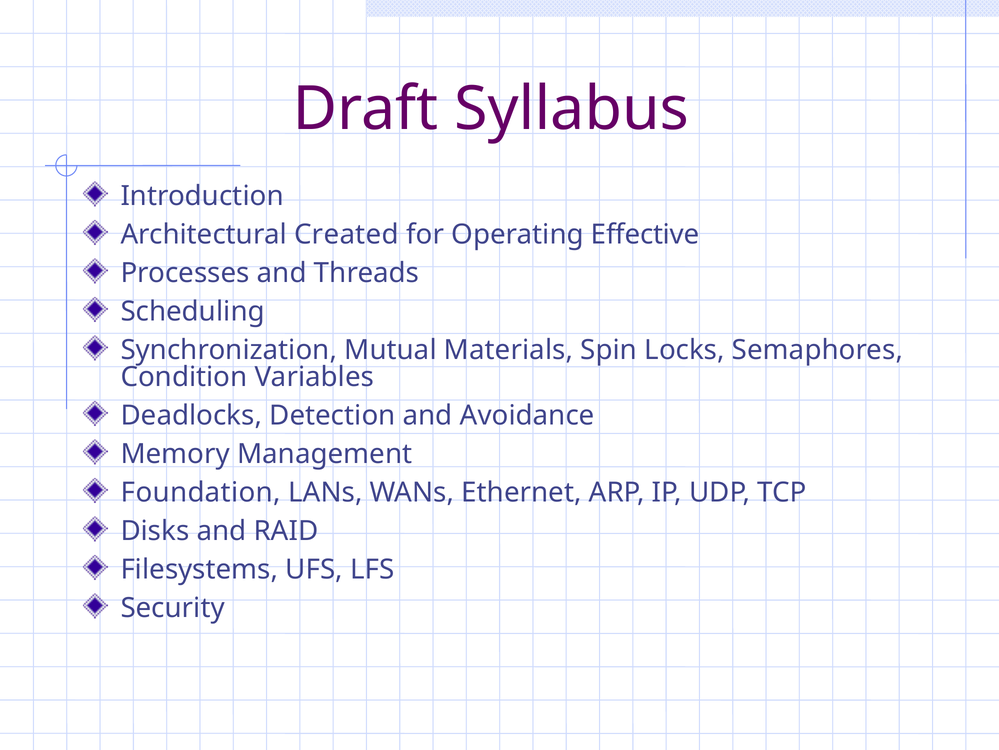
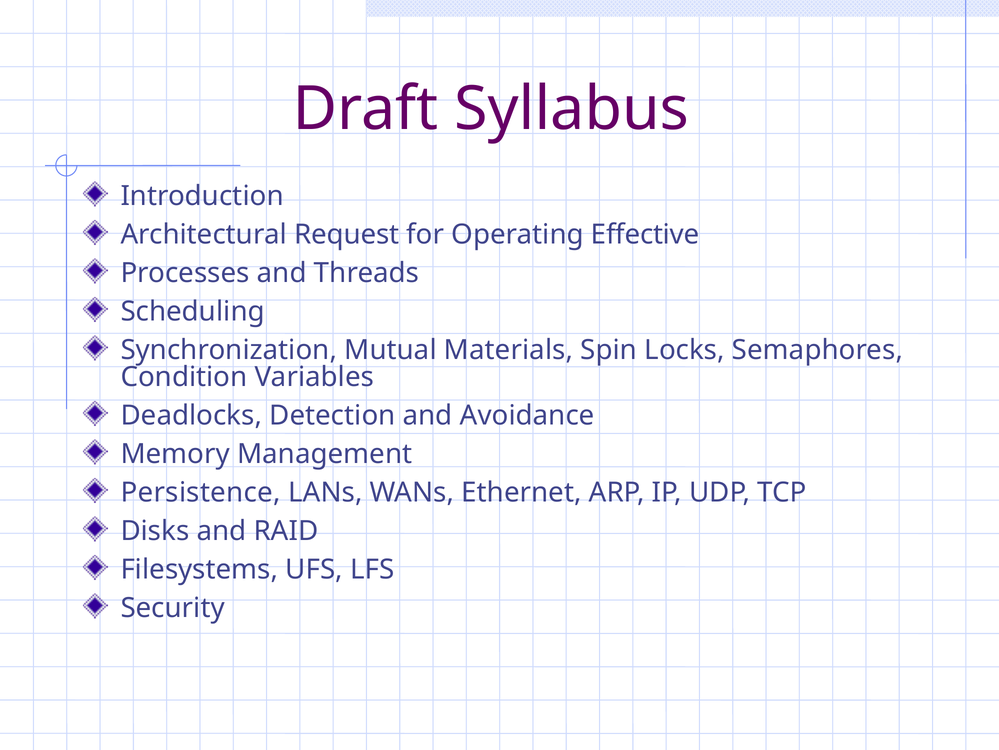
Created: Created -> Request (347, 234)
Foundation: Foundation -> Persistence (201, 492)
